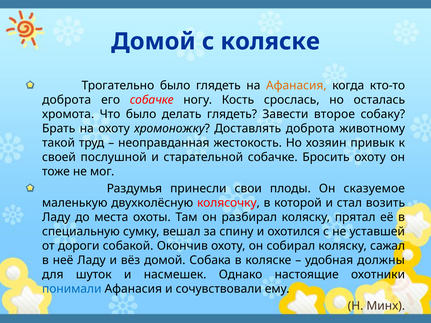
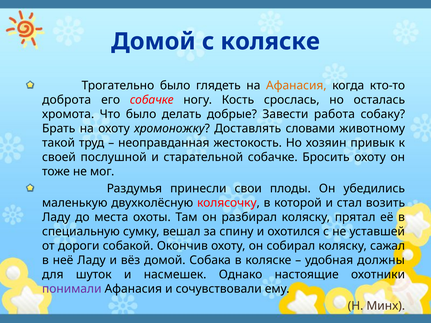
делать глядеть: глядеть -> добрые (232, 114)
второе: второе -> работа (334, 114)
Доставлять доброта: доброта -> словами (310, 129)
сказуемое: сказуемое -> убедились (374, 189)
понимали colour: blue -> purple (72, 289)
